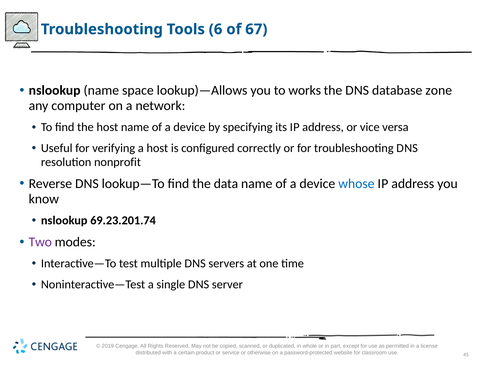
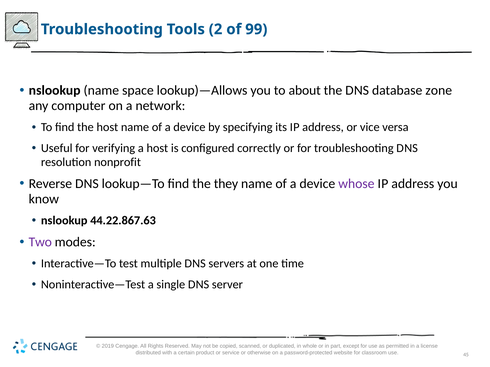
6: 6 -> 2 (216, 29)
67: 67 -> 99 (256, 29)
works: works -> about (305, 90)
data: data -> they (226, 184)
whose colour: blue -> purple (356, 184)
69.23.201.74: 69.23.201.74 -> 44.22.867.63 (123, 221)
